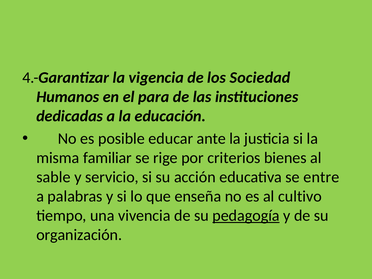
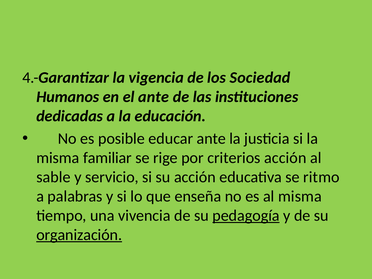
el para: para -> ante (154, 97)
criterios bienes: bienes -> acción (285, 158)
entre: entre -> ritmo (321, 177)
al cultivo: cultivo -> misma (300, 196)
organización underline: none -> present (79, 235)
